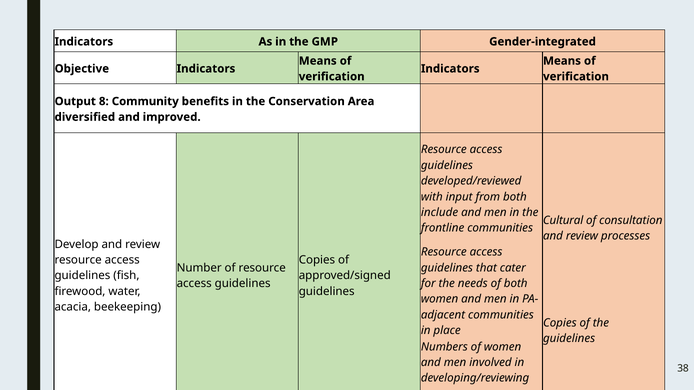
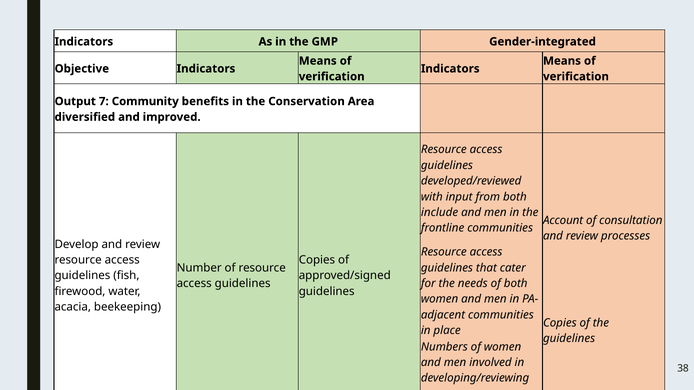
8: 8 -> 7 (104, 101)
Cultural: Cultural -> Account (563, 220)
